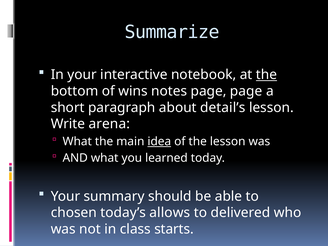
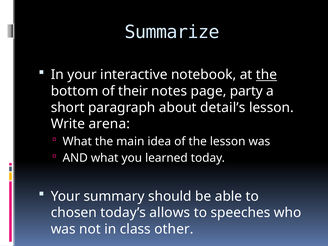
wins: wins -> their (133, 91)
page page: page -> party (246, 91)
idea underline: present -> none (159, 141)
delivered: delivered -> speeches (240, 213)
starts: starts -> other (174, 229)
